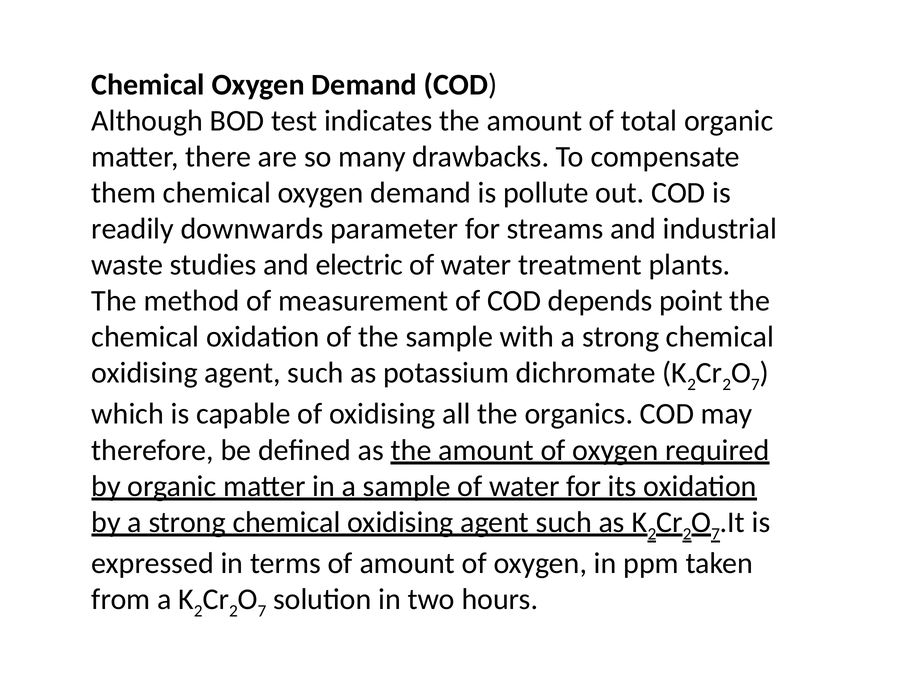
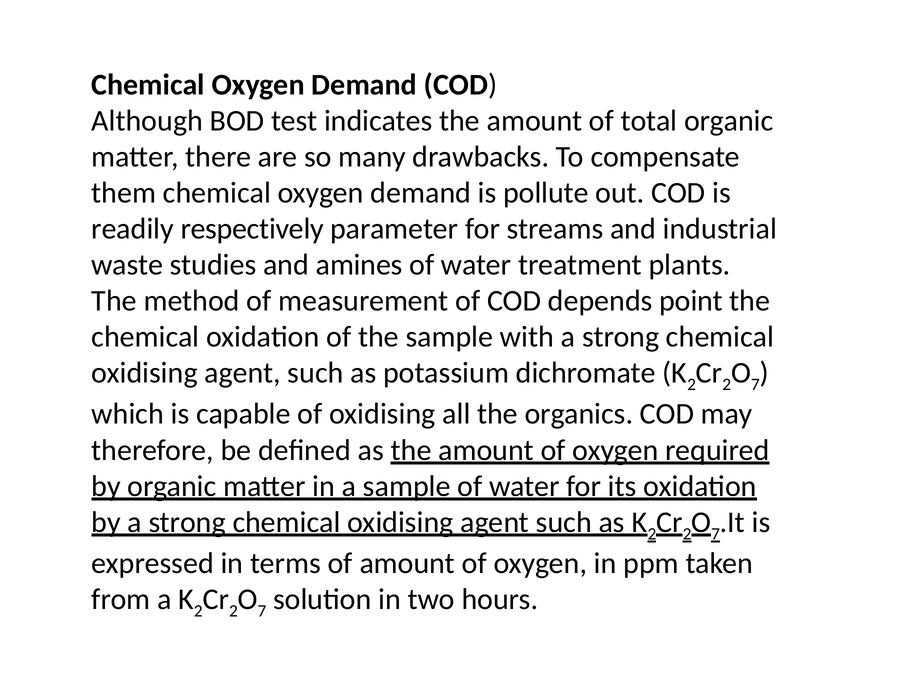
downwards: downwards -> respectively (252, 229)
electric: electric -> amines (359, 265)
